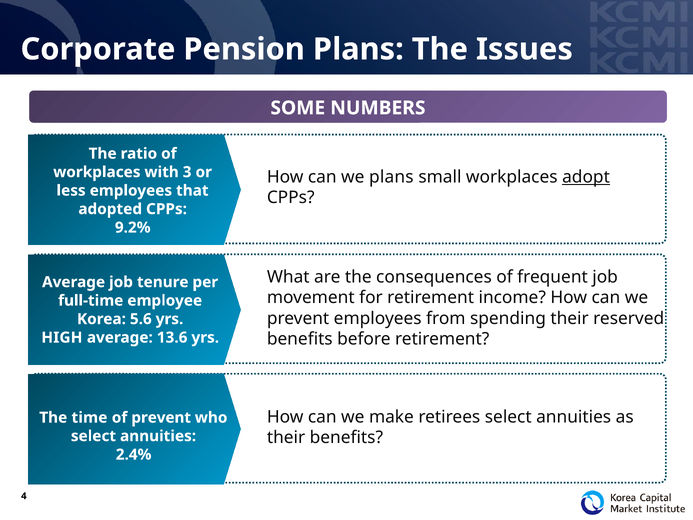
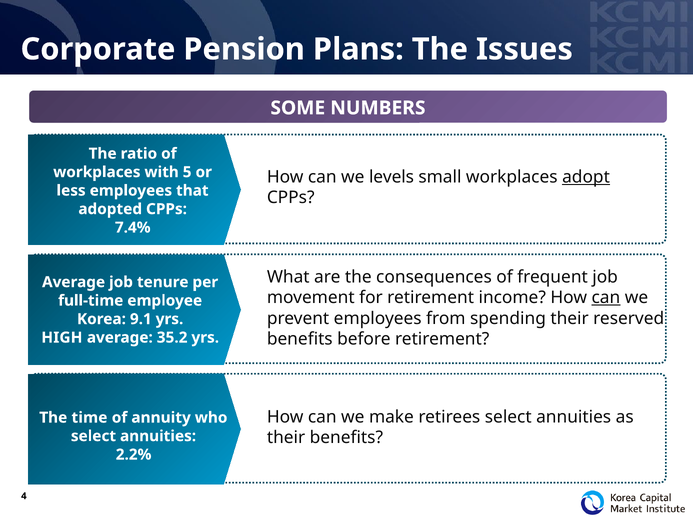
3: 3 -> 5 (187, 172)
we plans: plans -> levels (391, 177)
9.2%: 9.2% -> 7.4% (133, 227)
can underline: none -> present (606, 297)
5.6: 5.6 -> 9.1 (141, 319)
13.6: 13.6 -> 35.2 (172, 337)
of prevent: prevent -> annuity (161, 417)
2.4%: 2.4% -> 2.2% (134, 454)
